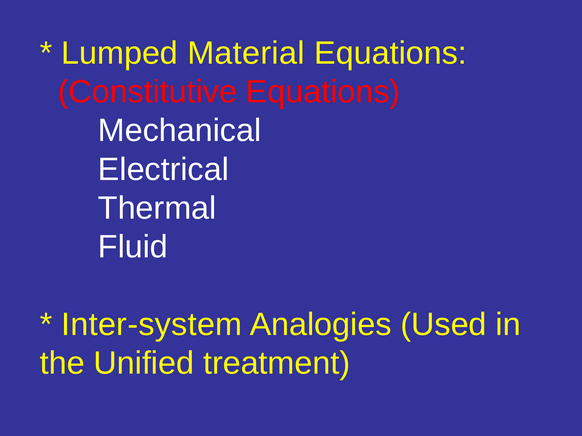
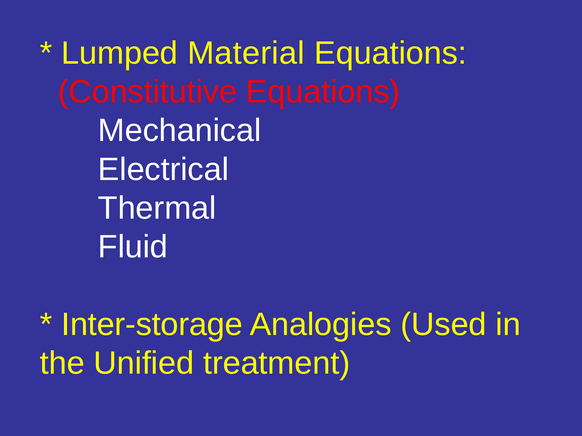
Inter-system: Inter-system -> Inter-storage (152, 325)
